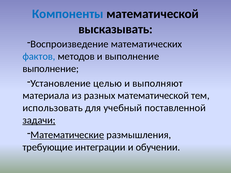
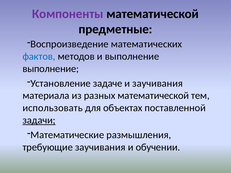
Компоненты colour: blue -> purple (68, 14)
высказывать: высказывать -> предметные (115, 29)
целью: целью -> задаче (108, 83)
и выполняют: выполняют -> заучивания (158, 83)
учебный: учебный -> объектах (123, 108)
Математические underline: present -> none (67, 135)
требующие интеграции: интеграции -> заучивания (100, 147)
